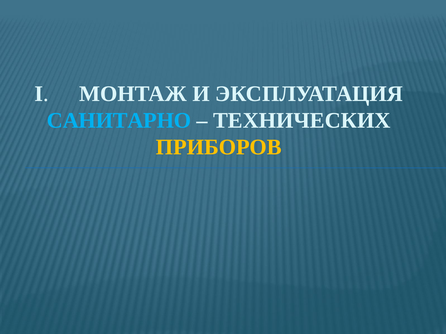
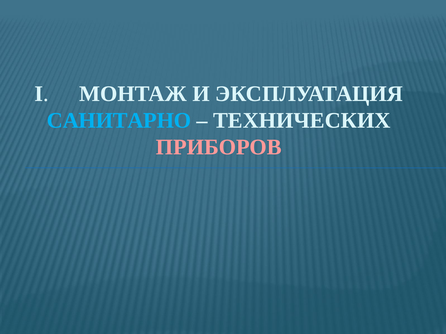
ПРИБОРОВ colour: yellow -> pink (219, 147)
